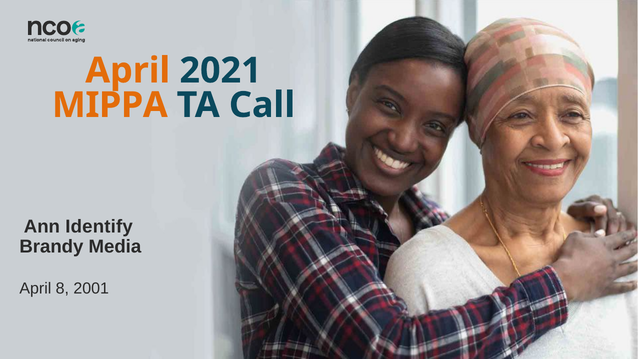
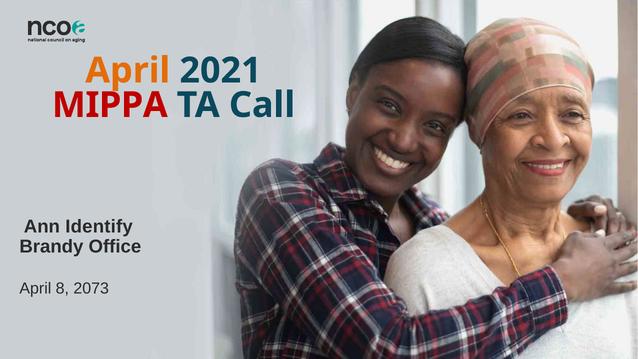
MIPPA colour: orange -> red (110, 105)
Media: Media -> Office (115, 247)
2001: 2001 -> 2073 (91, 288)
